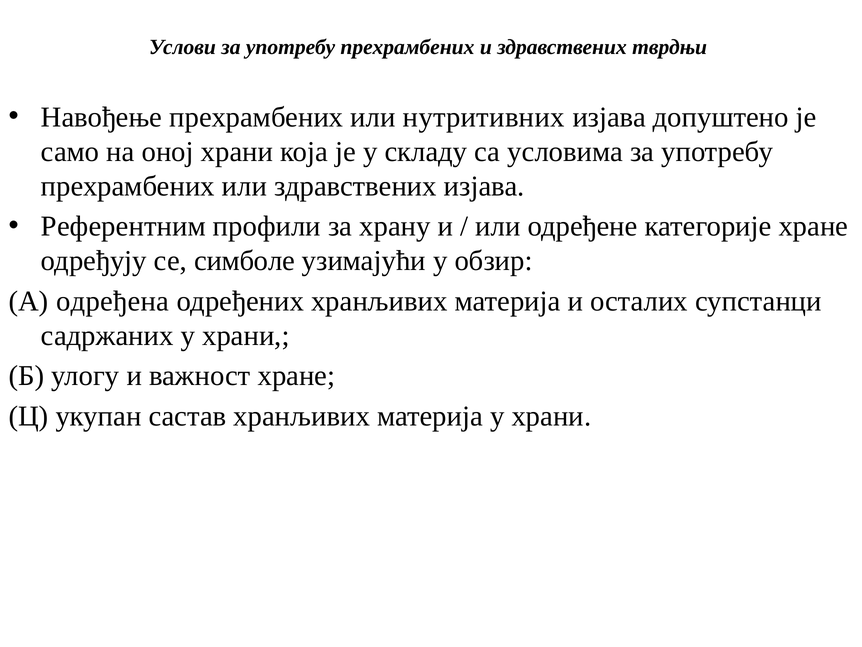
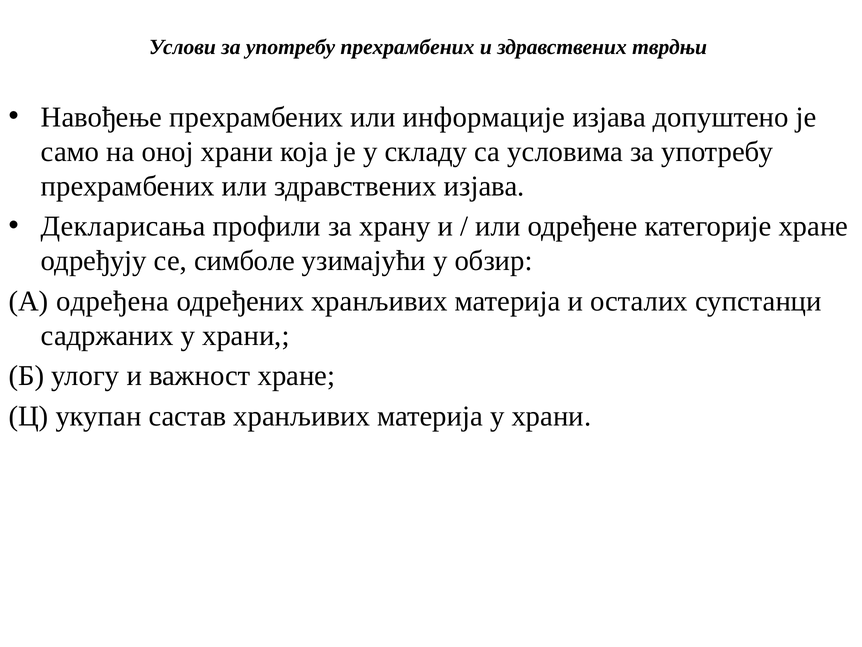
нутритивних: нутритивних -> информације (484, 117)
Референтним: Референтним -> Декларисања (123, 226)
